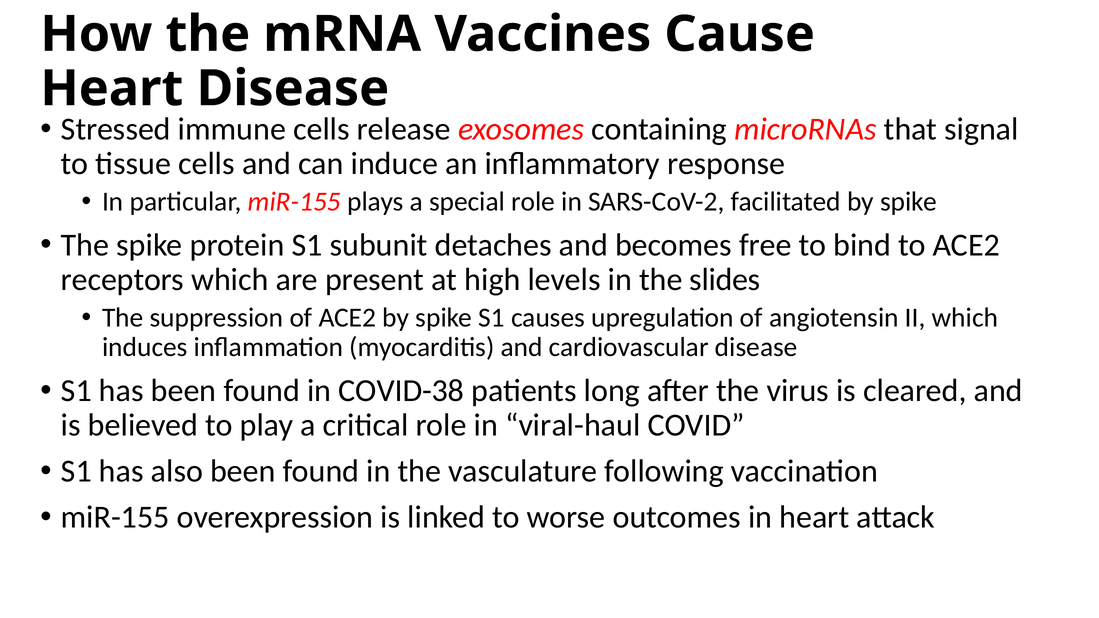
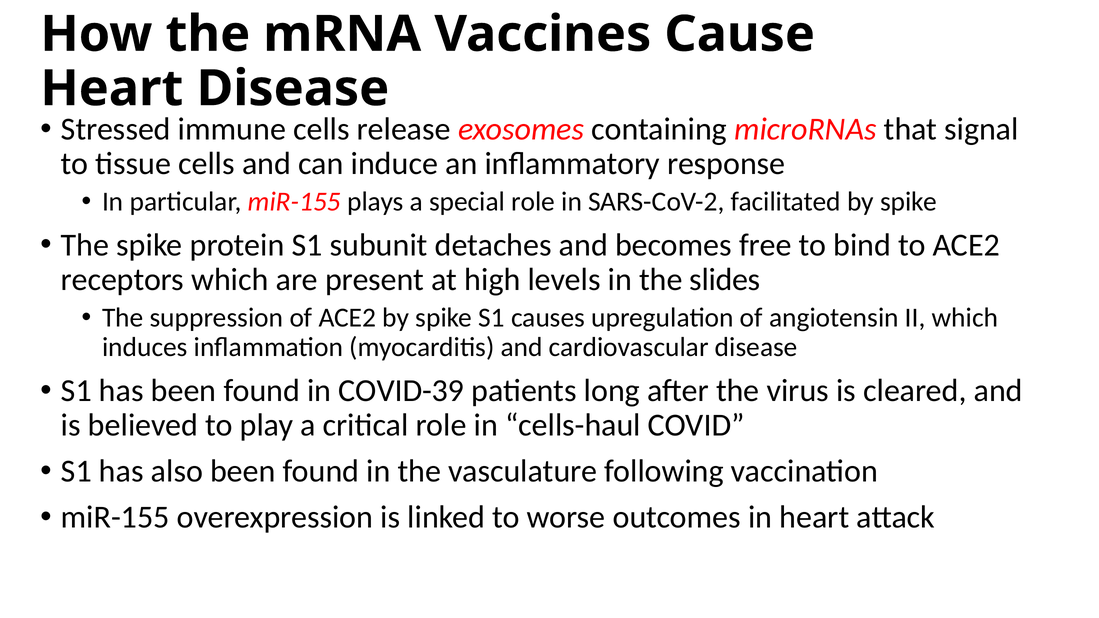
COVID-38: COVID-38 -> COVID-39 (401, 391)
viral-haul: viral-haul -> cells-haul (573, 425)
